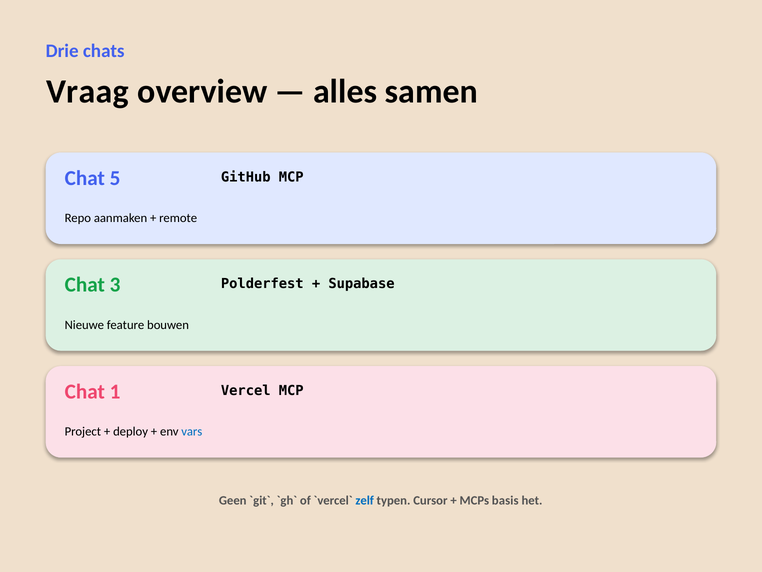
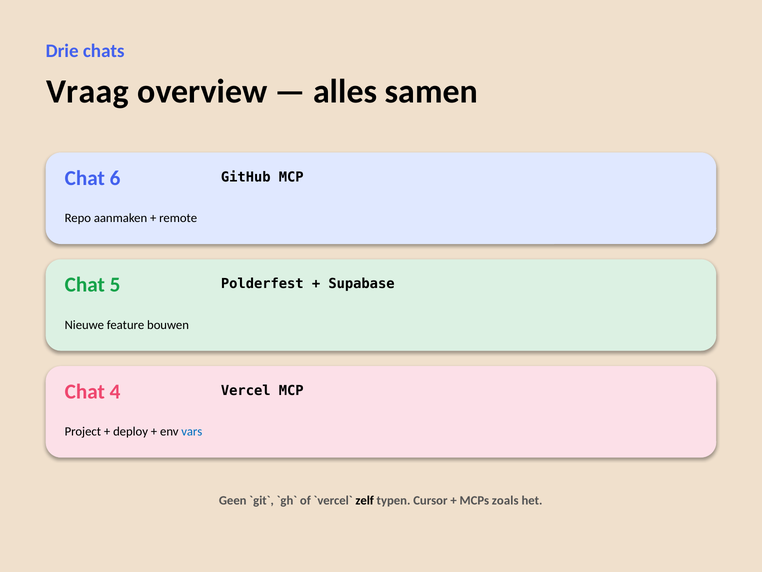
5: 5 -> 6 (115, 178)
3: 3 -> 5 (115, 285)
1: 1 -> 4 (115, 391)
zelf colour: blue -> black (365, 500)
basis: basis -> zoals (505, 500)
